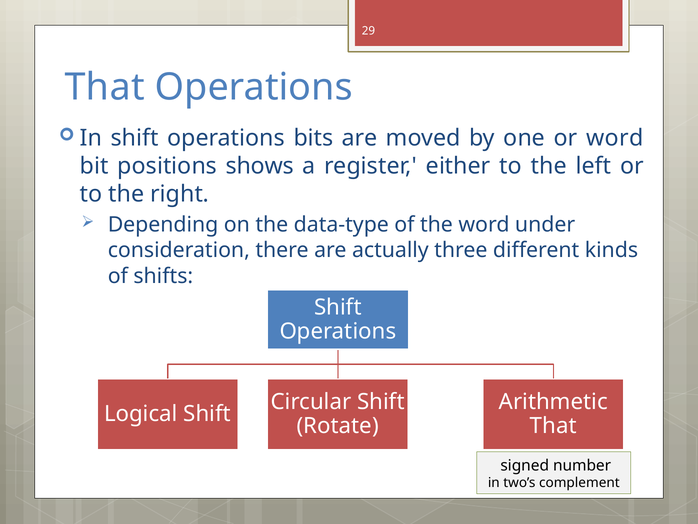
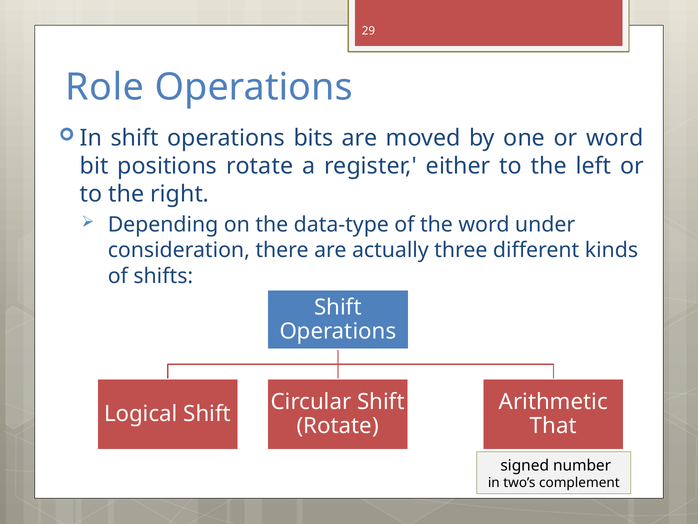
That: That -> Role (105, 87)
positions shows: shows -> rotate (260, 166)
